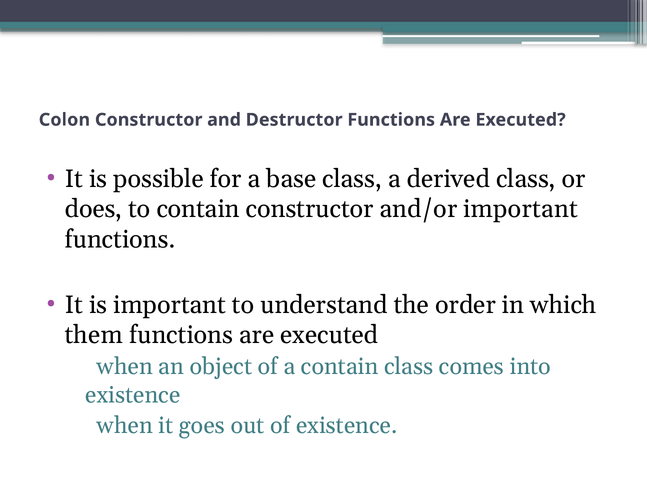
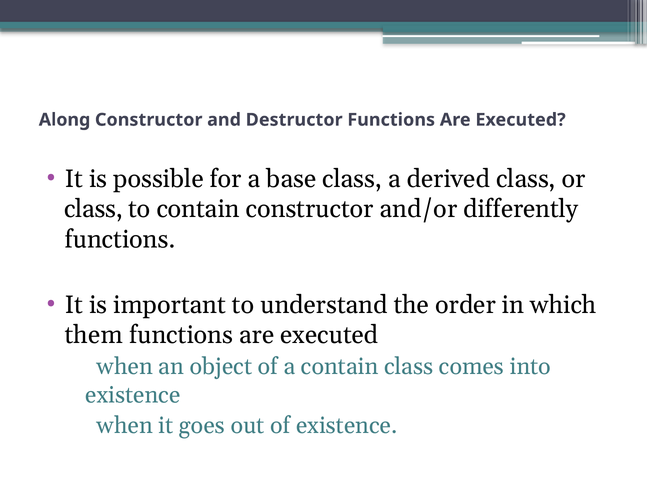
Colon: Colon -> Along (65, 120)
does: does -> class (94, 209)
and/or important: important -> differently (521, 209)
